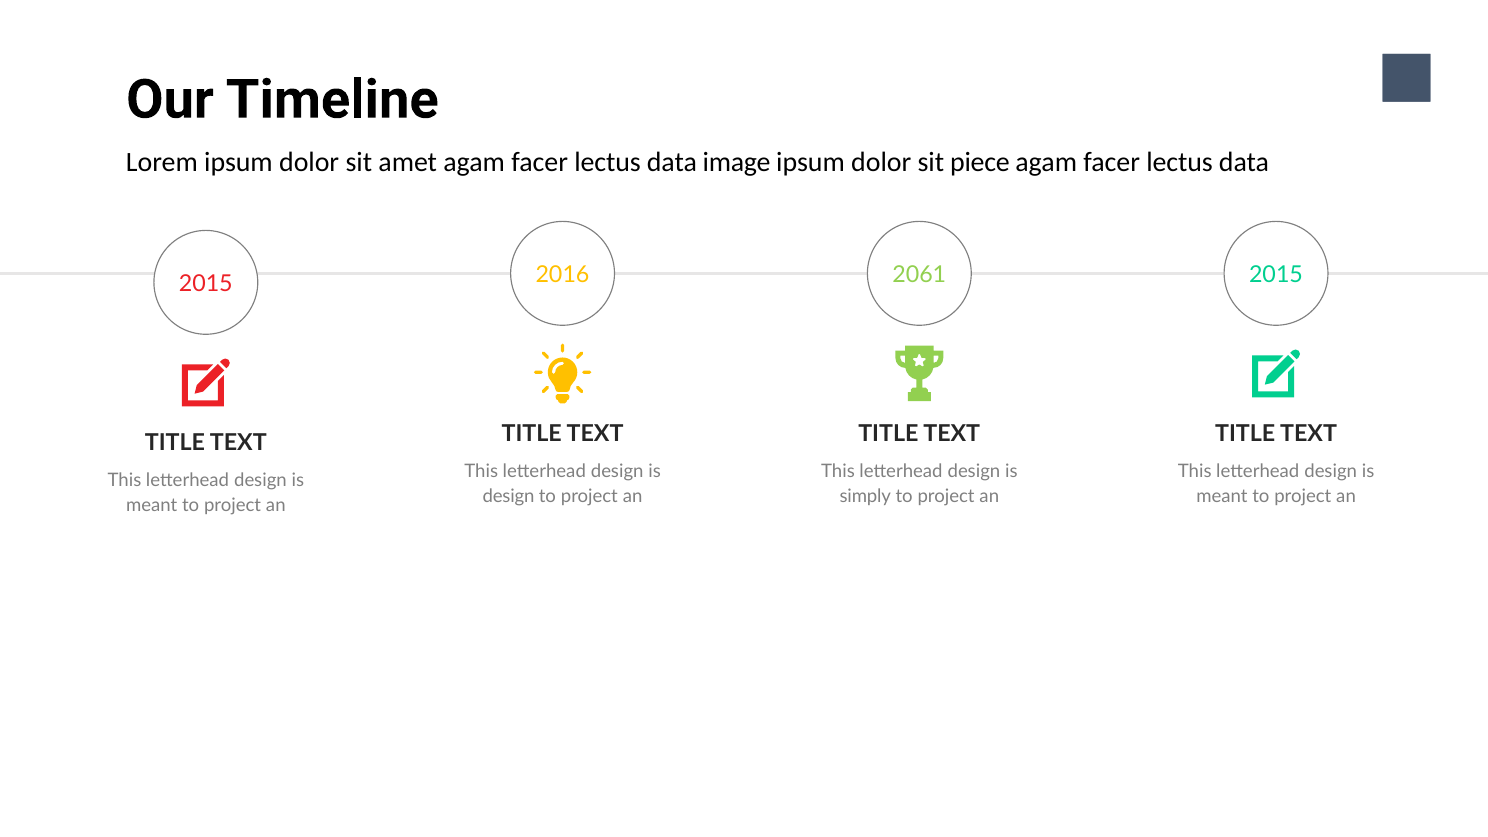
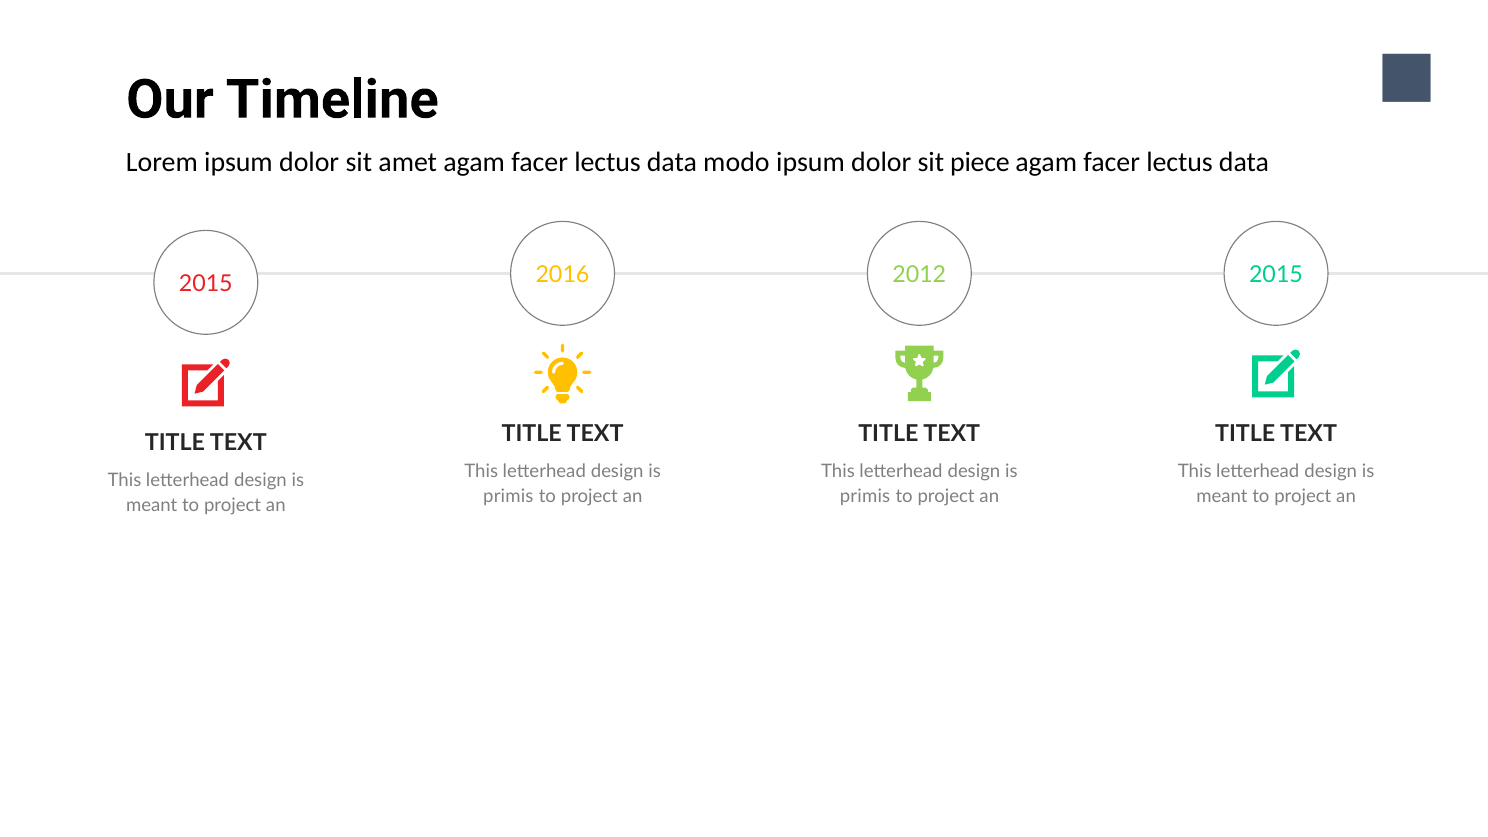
image: image -> modo (736, 163)
2061: 2061 -> 2012 (919, 275)
design: design -> primis (508, 497)
simply: simply -> primis (865, 497)
